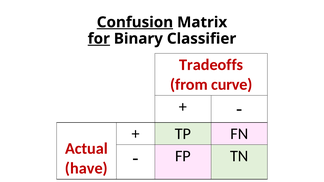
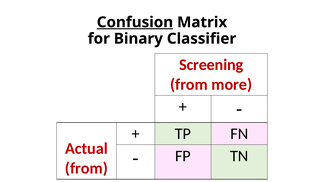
for underline: present -> none (99, 39)
Tradeoffs: Tradeoffs -> Screening (211, 65)
curve: curve -> more (232, 85)
have: have -> from (86, 169)
